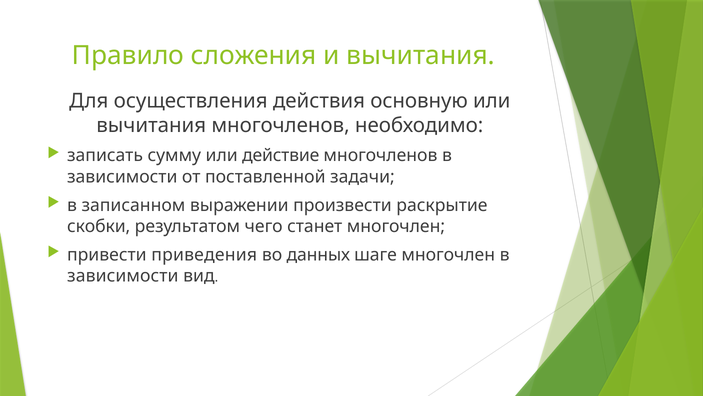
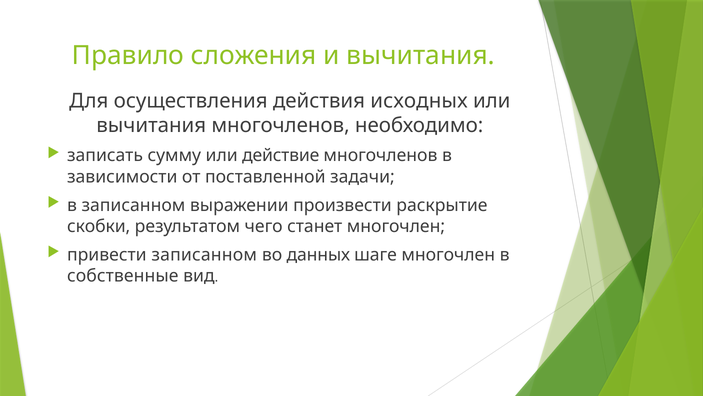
основную: основную -> исходных (419, 101)
привести приведения: приведения -> записанном (204, 254)
зависимости: зависимости -> собственные (123, 276)
